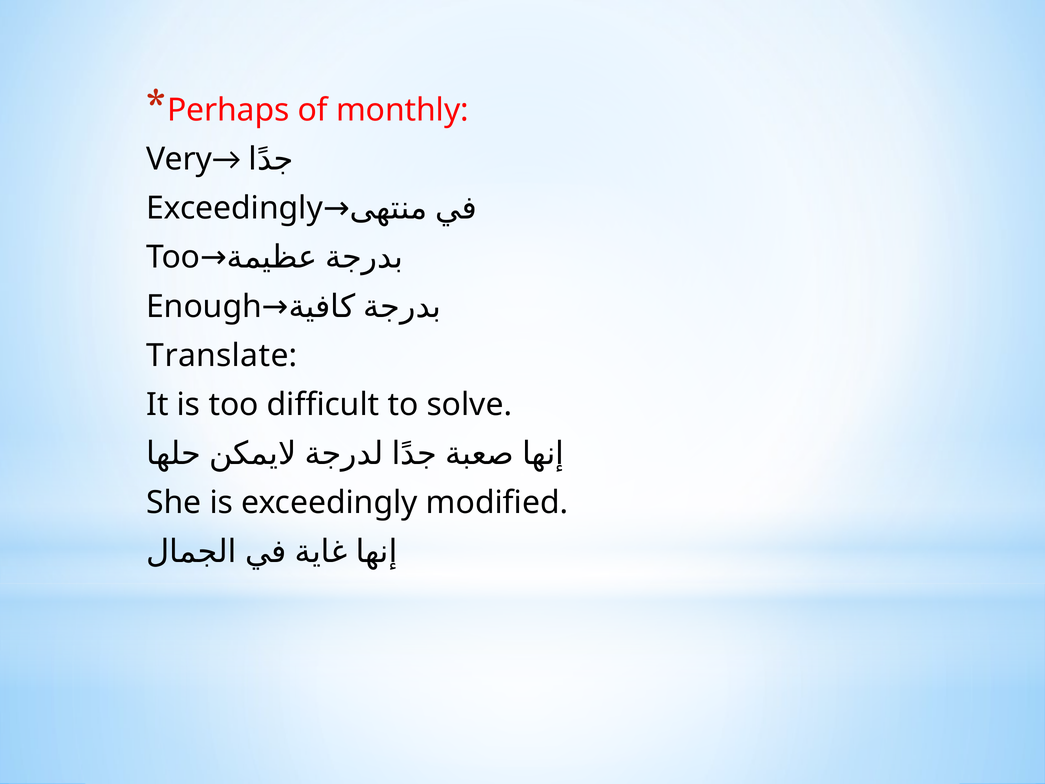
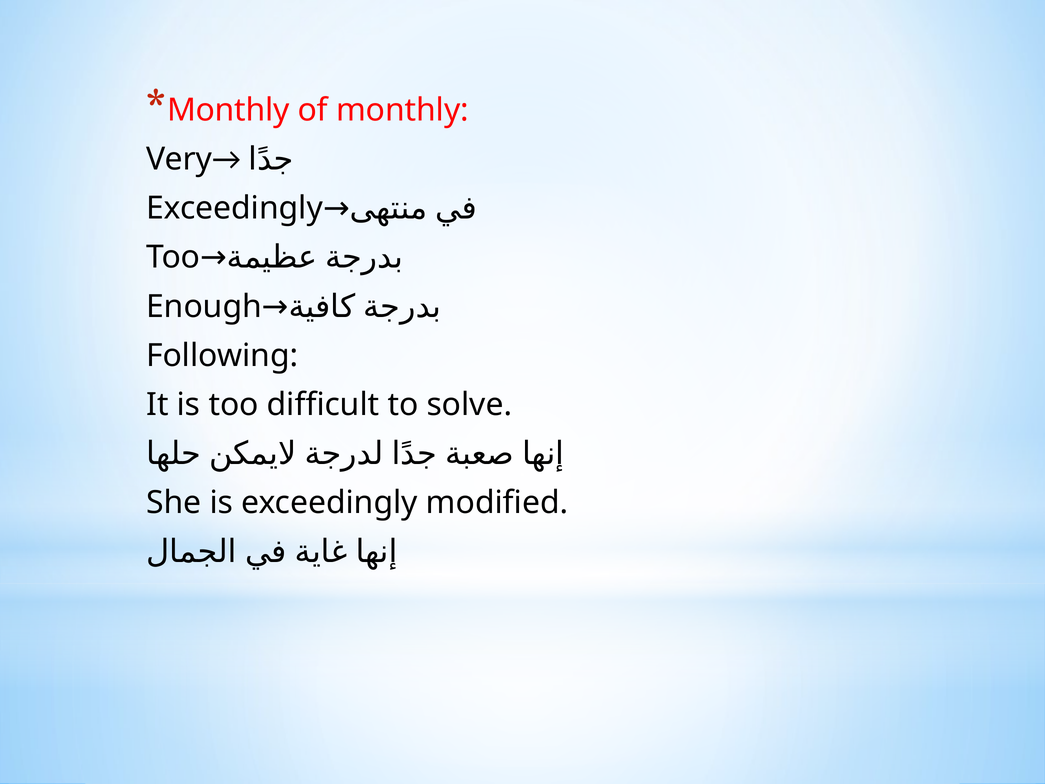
Perhaps: Perhaps -> Monthly (228, 110)
Translate: Translate -> Following (222, 355)
